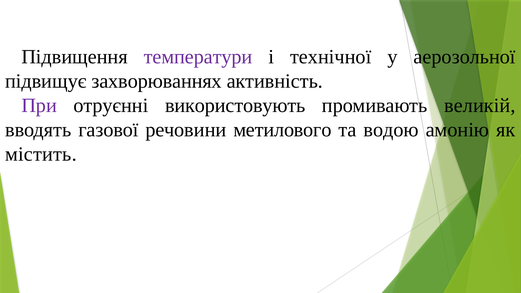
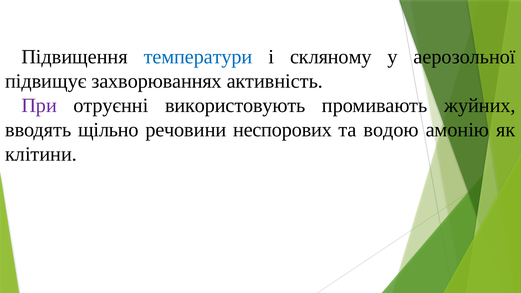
температури colour: purple -> blue (198, 57)
технічної: технічної -> скляному (331, 57)
великій: великій -> жуйних (480, 106)
газової: газової -> щільно (108, 130)
метилового: метилового -> неспорових (282, 130)
містить: містить -> клітини (41, 154)
